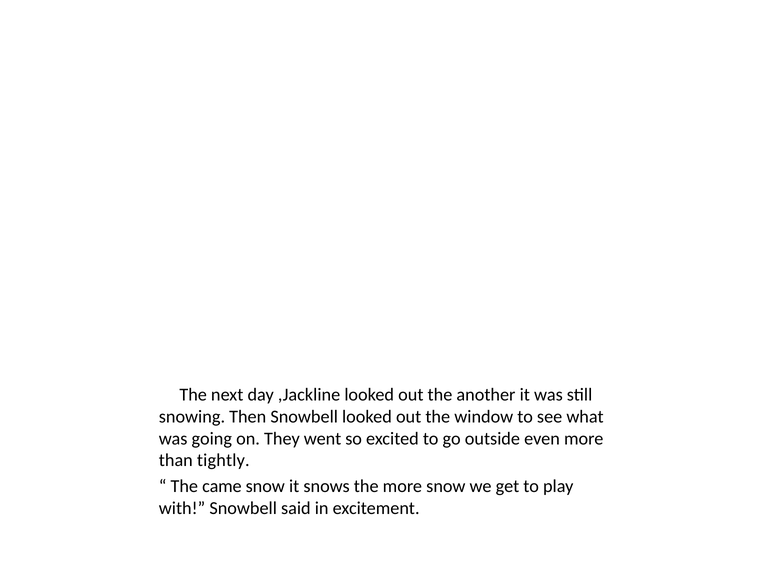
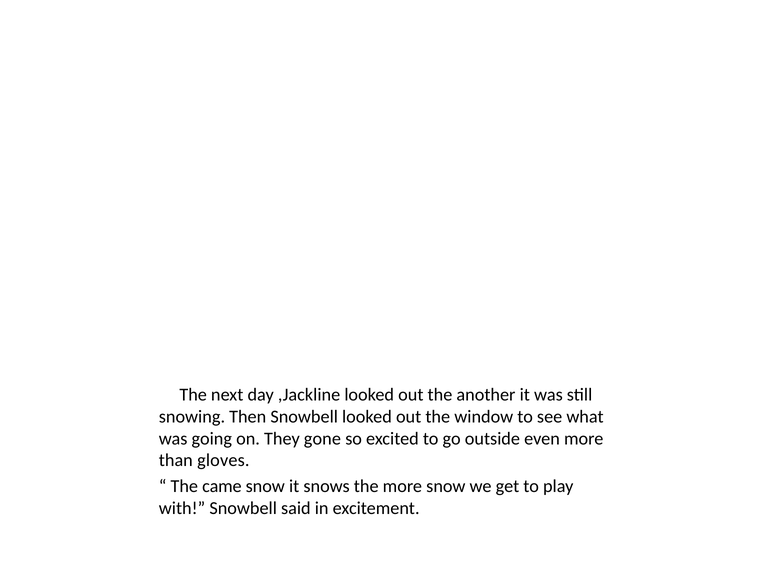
went: went -> gone (322, 439)
tightly: tightly -> gloves (223, 461)
